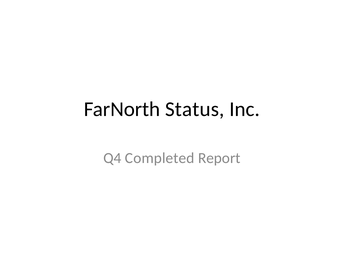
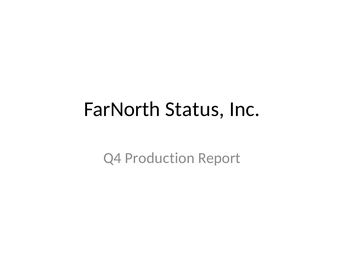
Completed: Completed -> Production (160, 158)
